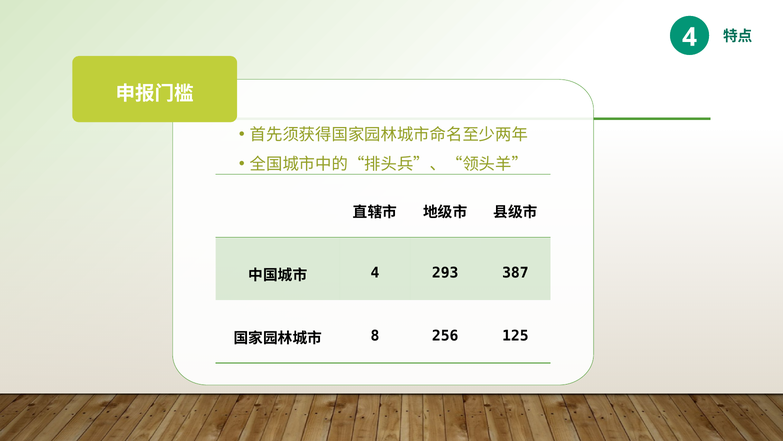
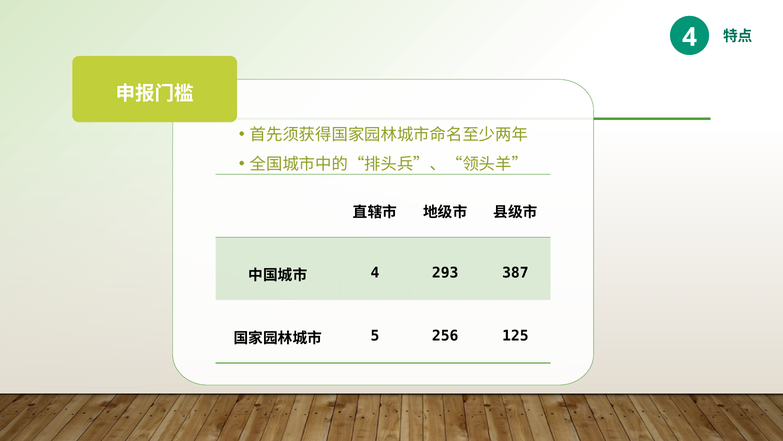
8: 8 -> 5 (375, 336)
